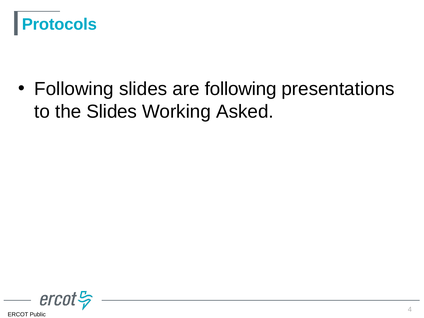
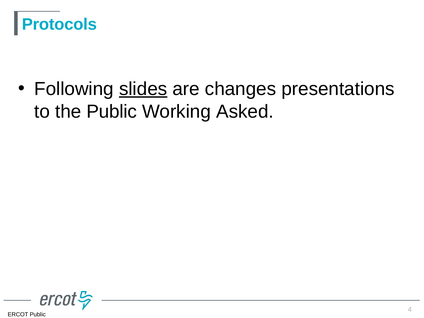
slides underline: none -> present (143, 89)
are following: following -> changes (241, 89)
the Slides: Slides -> Public (112, 112)
